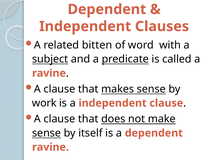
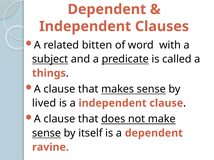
ravine: ravine -> things (49, 73)
work: work -> lived (44, 103)
